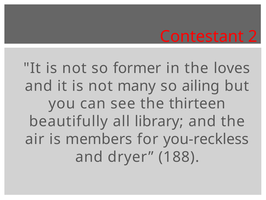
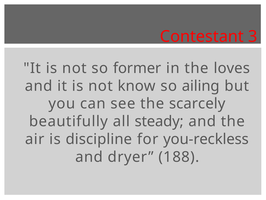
2: 2 -> 3 (253, 36)
many: many -> know (137, 86)
thirteen: thirteen -> scarcely (197, 103)
library: library -> steady (159, 121)
members: members -> discipline (99, 139)
